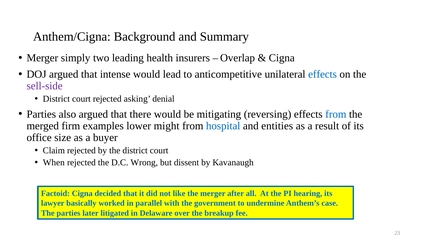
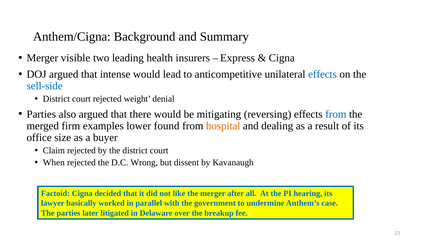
simply: simply -> visible (76, 58)
Overlap: Overlap -> Express (238, 58)
sell-side colour: purple -> blue (45, 86)
asking: asking -> weight (137, 99)
might: might -> found (167, 126)
hospital colour: blue -> orange (223, 126)
entities: entities -> dealing (277, 126)
